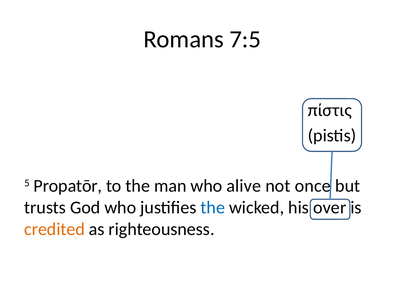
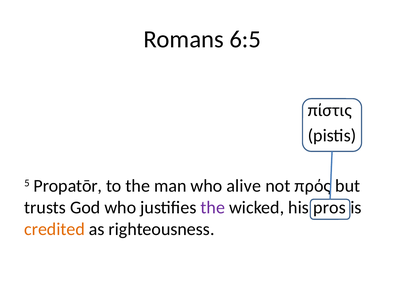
7:5: 7:5 -> 6:5 (245, 39)
once: once -> πρός (313, 186)
the colour: blue -> purple (213, 207)
over: over -> pros (330, 207)
